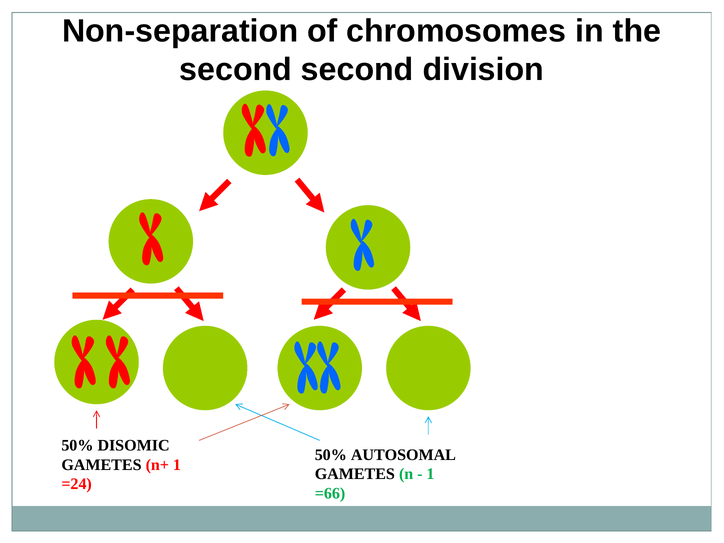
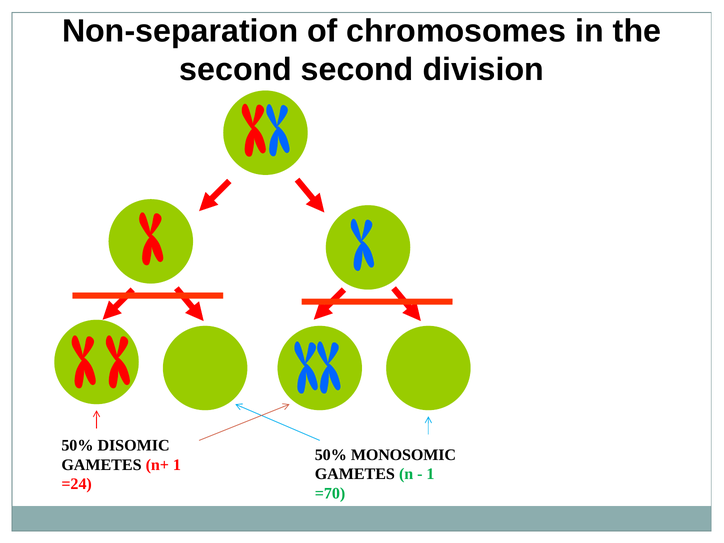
AUTOSOMAL: AUTOSOMAL -> MONOSOMIC (403, 455)
=66: =66 -> =70 (330, 493)
